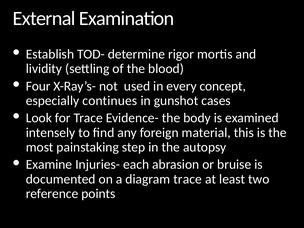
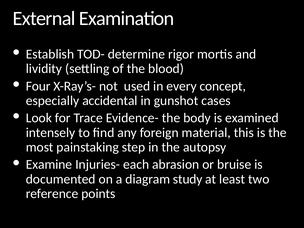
continues: continues -> accidental (110, 101)
diagram trace: trace -> study (188, 179)
